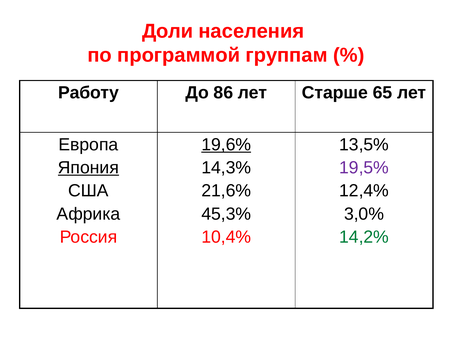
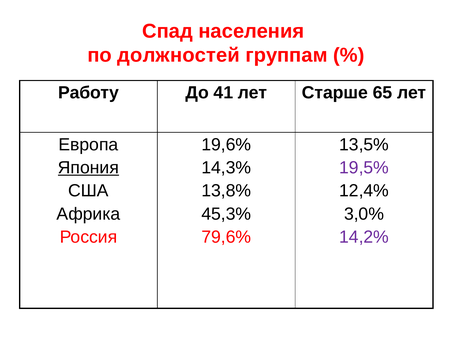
Доли: Доли -> Спад (168, 31)
программой: программой -> должностей (179, 55)
86: 86 -> 41 (223, 93)
19,6% underline: present -> none (226, 145)
21,6%: 21,6% -> 13,8% (226, 191)
10,4%: 10,4% -> 79,6% (226, 237)
14,2% colour: green -> purple (364, 237)
